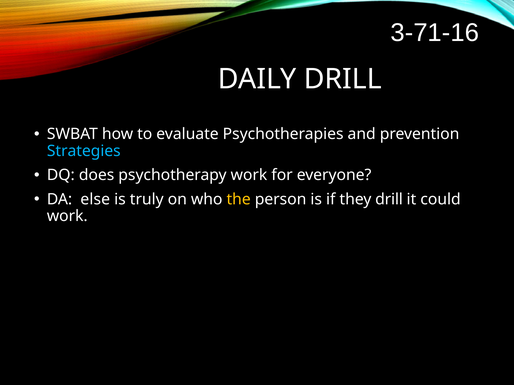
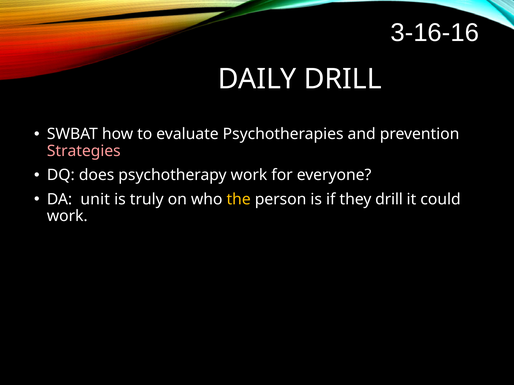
3-71-16: 3-71-16 -> 3-16-16 (435, 33)
Strategies colour: light blue -> pink (84, 151)
else: else -> unit (95, 199)
